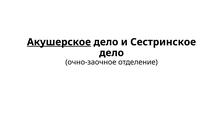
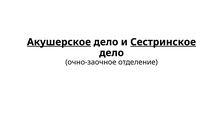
Сестринское underline: none -> present (163, 42)
